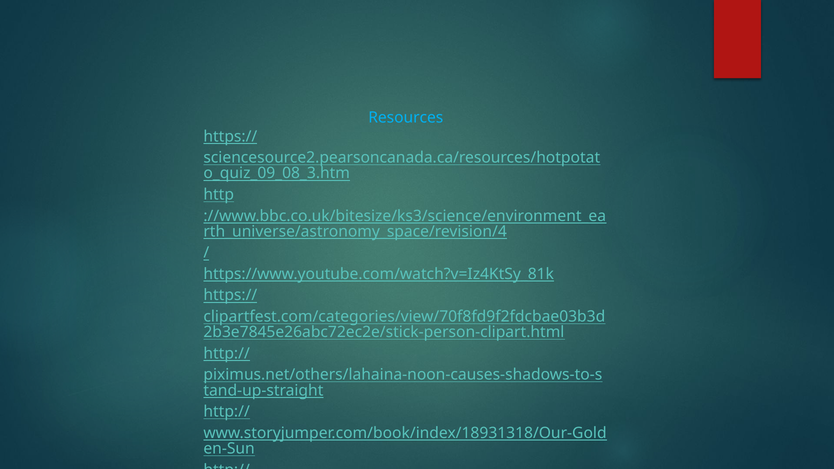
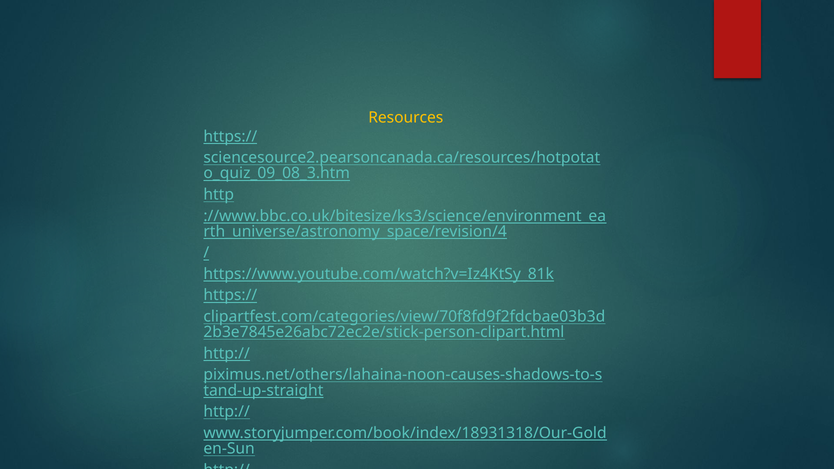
Resources colour: light blue -> yellow (406, 118)
